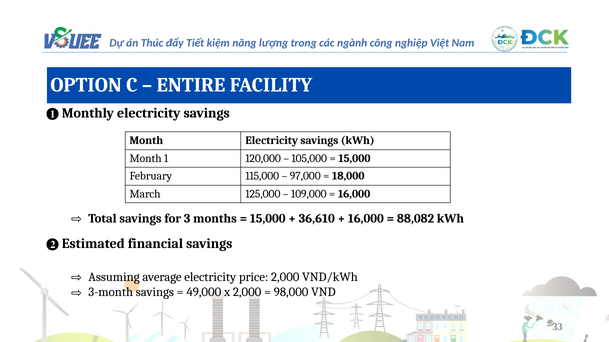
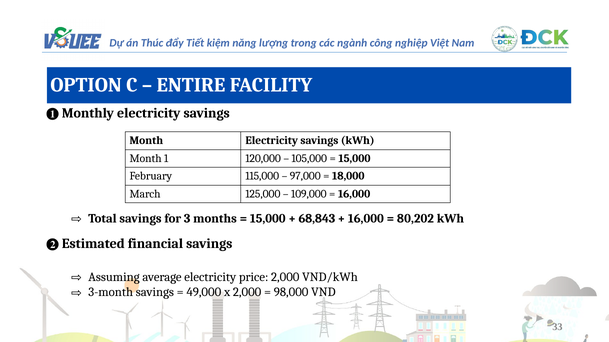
36,610: 36,610 -> 68,843 (317, 219)
88,082: 88,082 -> 80,202 (415, 219)
